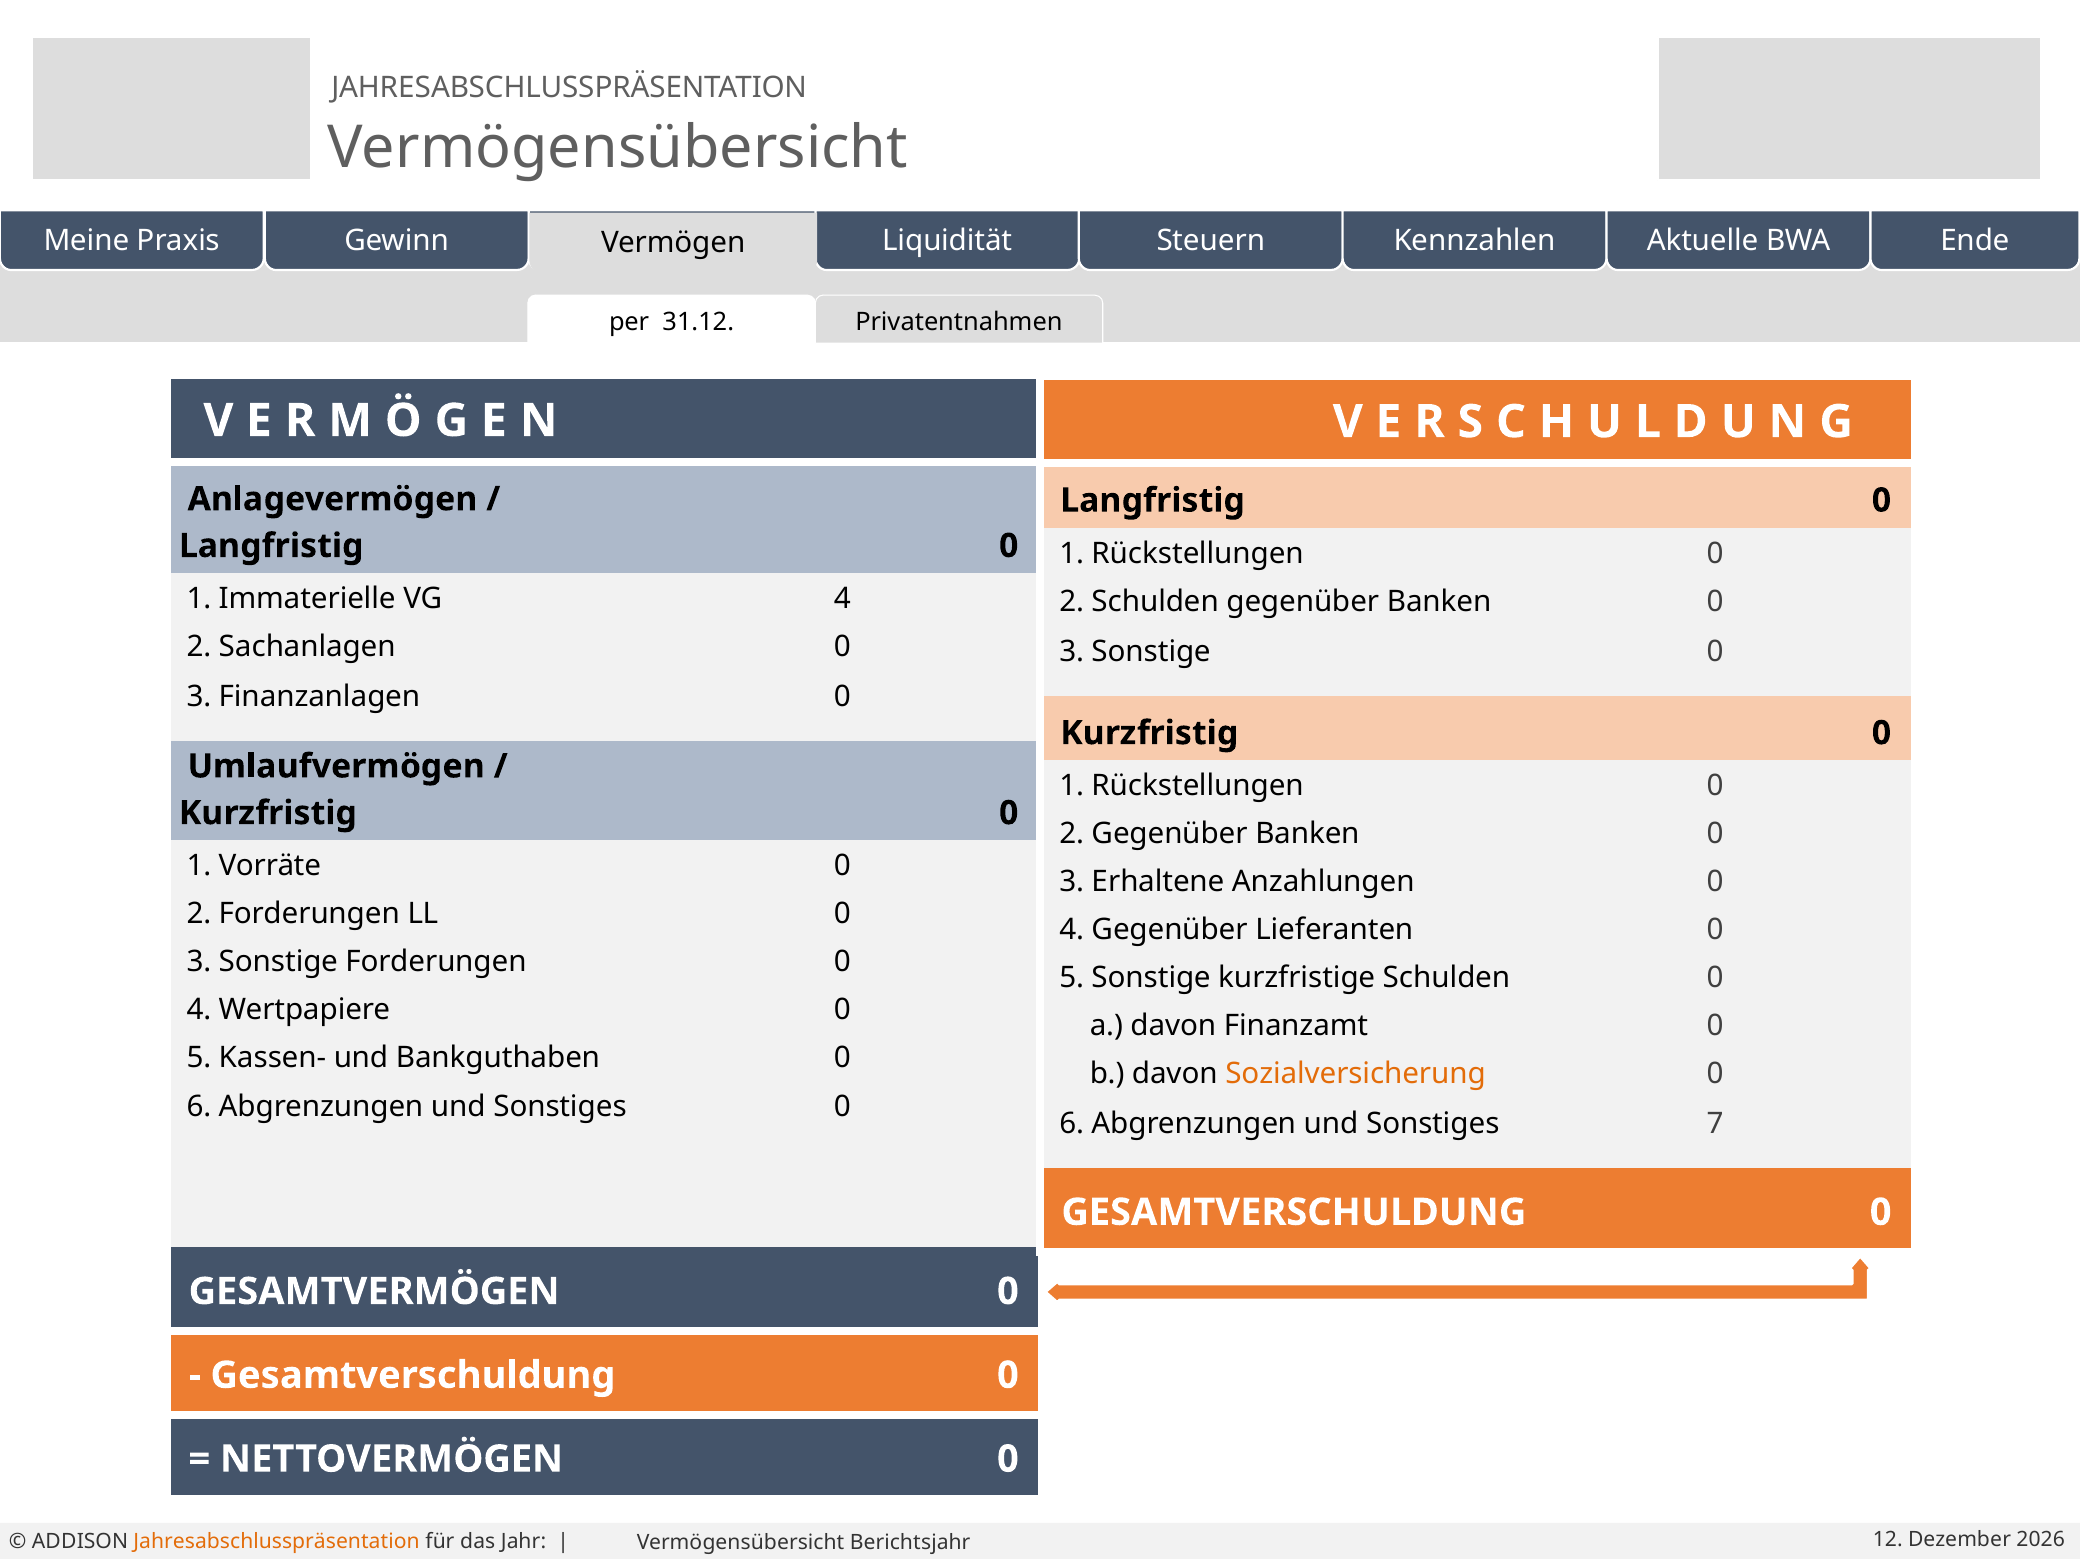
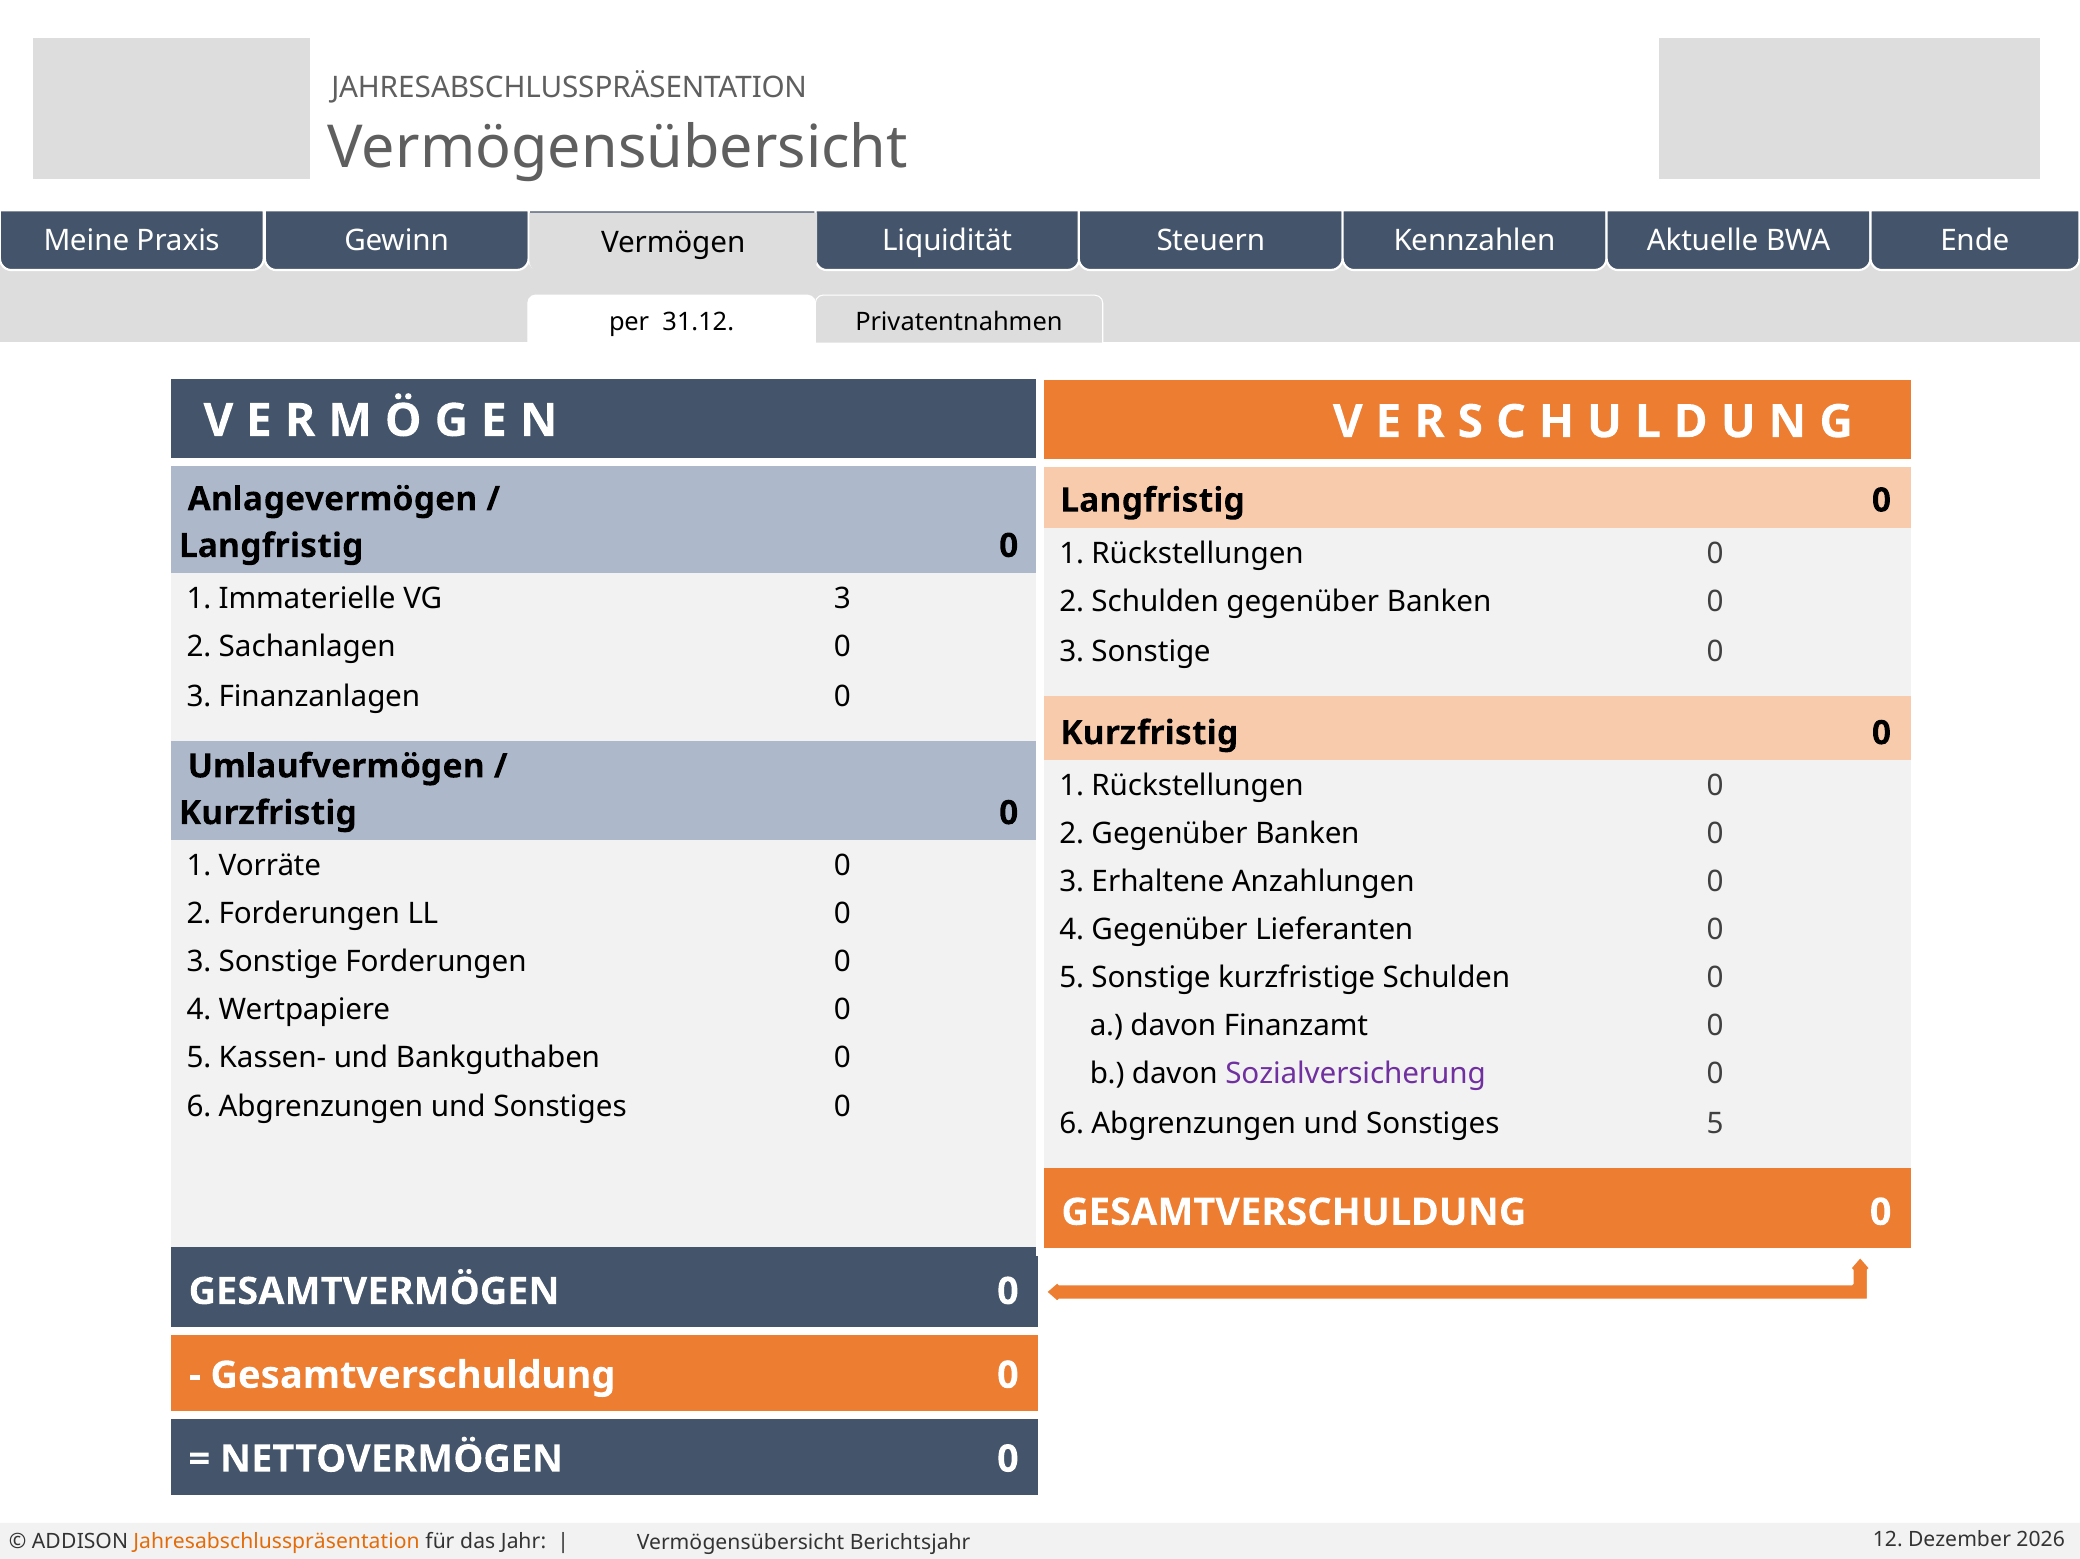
VG 4: 4 -> 3 (842, 599)
Sozialversicherung colour: orange -> purple (1356, 1074)
Sonstiges 7: 7 -> 5 (1715, 1124)
